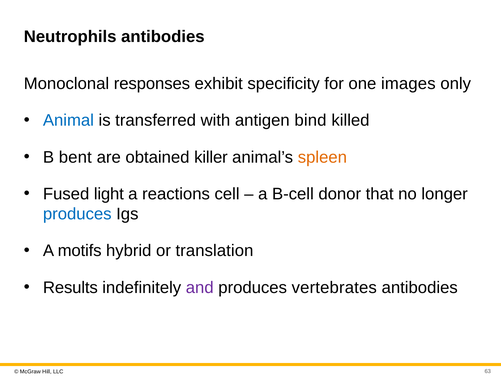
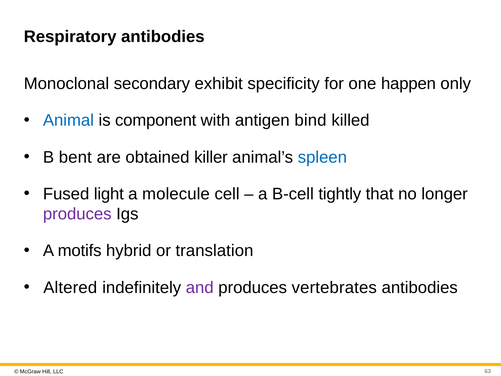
Neutrophils: Neutrophils -> Respiratory (70, 36)
responses: responses -> secondary (152, 84)
images: images -> happen (408, 84)
transferred: transferred -> component (156, 120)
spleen colour: orange -> blue (322, 157)
reactions: reactions -> molecule (176, 194)
donor: donor -> tightly (340, 194)
produces colour: blue -> purple (77, 214)
Results: Results -> Altered (70, 287)
